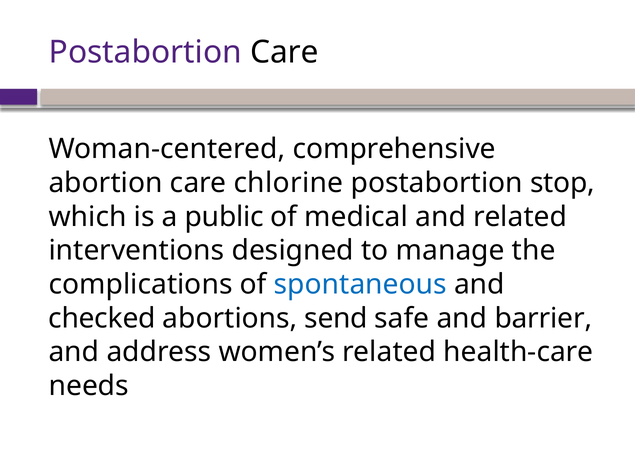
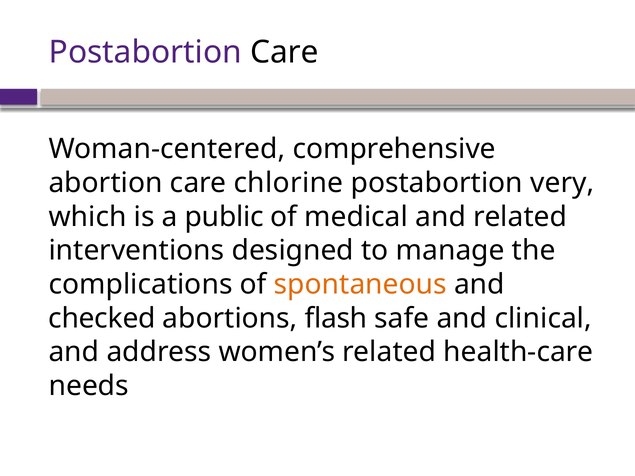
stop: stop -> very (562, 183)
spontaneous colour: blue -> orange (360, 285)
send: send -> flash (336, 318)
barrier: barrier -> clinical (543, 318)
